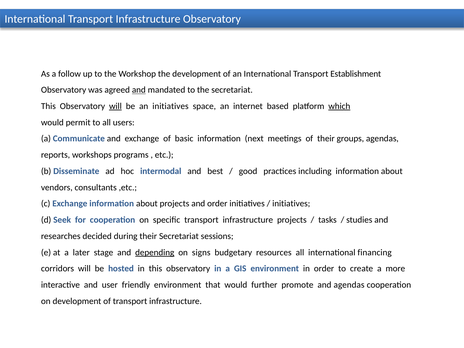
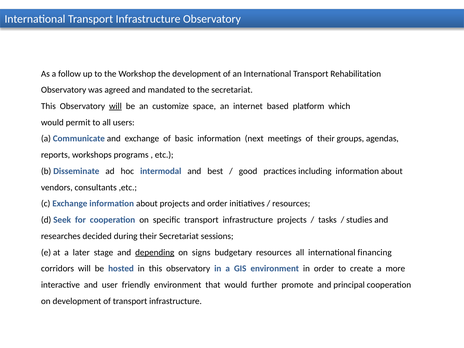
Establishment: Establishment -> Rehabilitation (356, 74)
and underline: present -> none (139, 90)
an initiatives: initiatives -> customize (171, 106)
which underline: present -> none (339, 106)
initiatives: initiatives -> resources (291, 204)
and agendas: agendas -> principal (349, 285)
